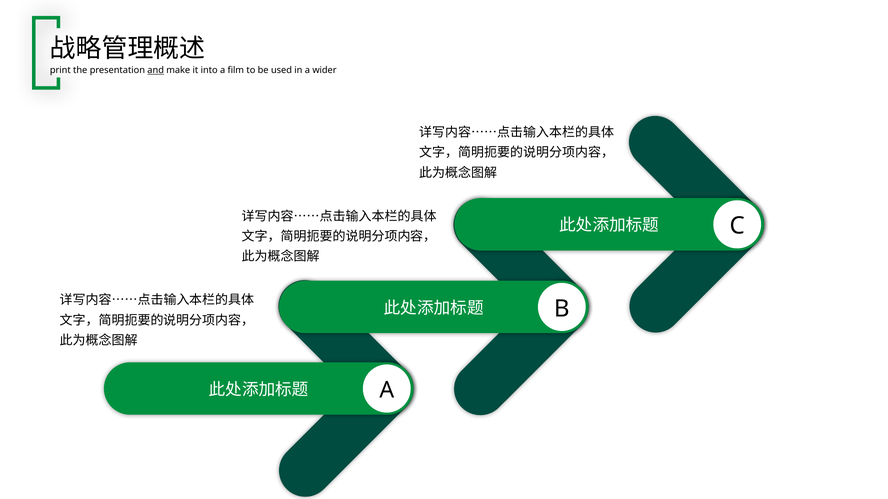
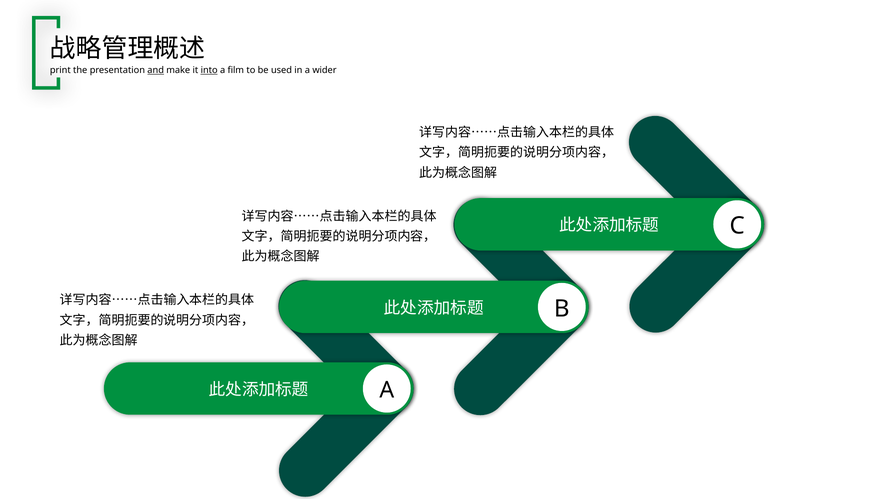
into underline: none -> present (209, 70)
